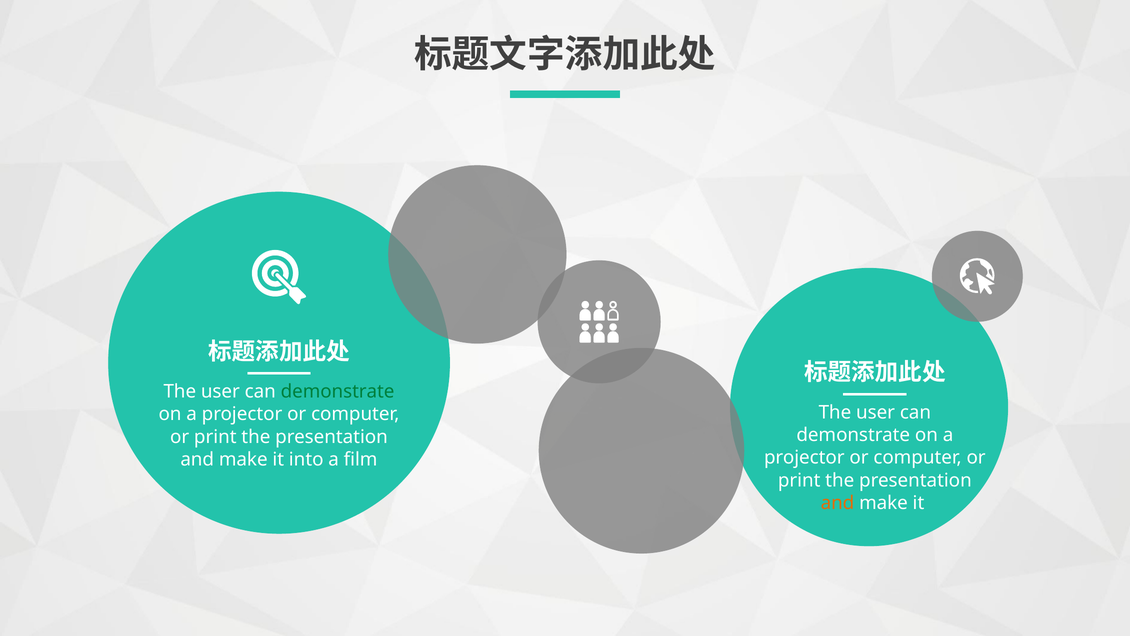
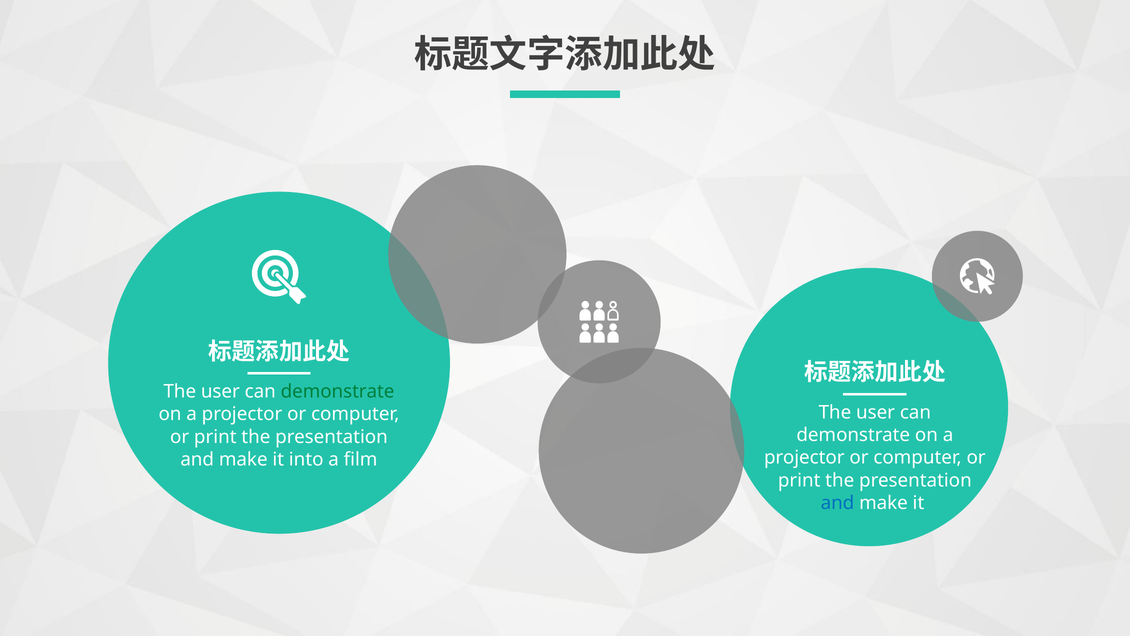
and colour: orange -> blue (837, 503)
